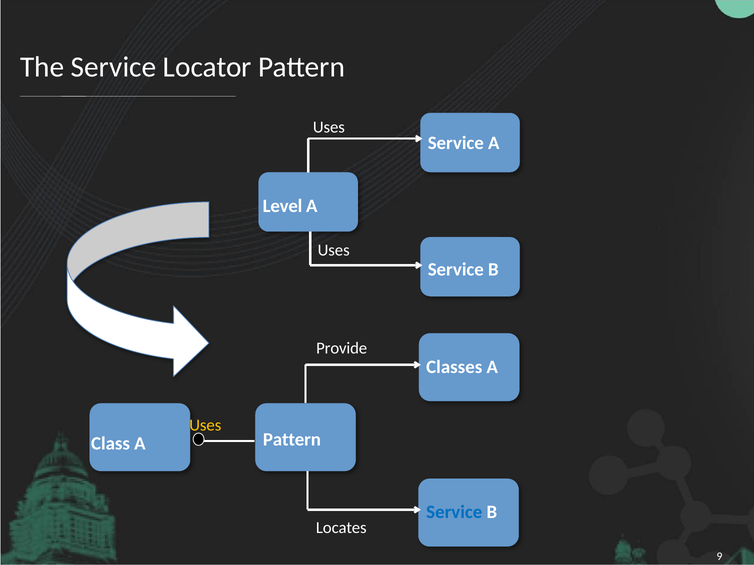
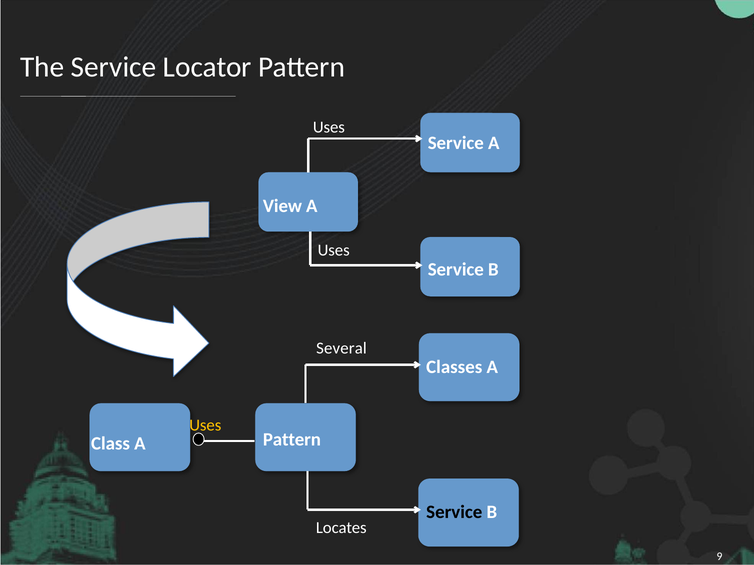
Level: Level -> View (282, 206)
Provide: Provide -> Several (342, 348)
Service colour: blue -> black (454, 513)
